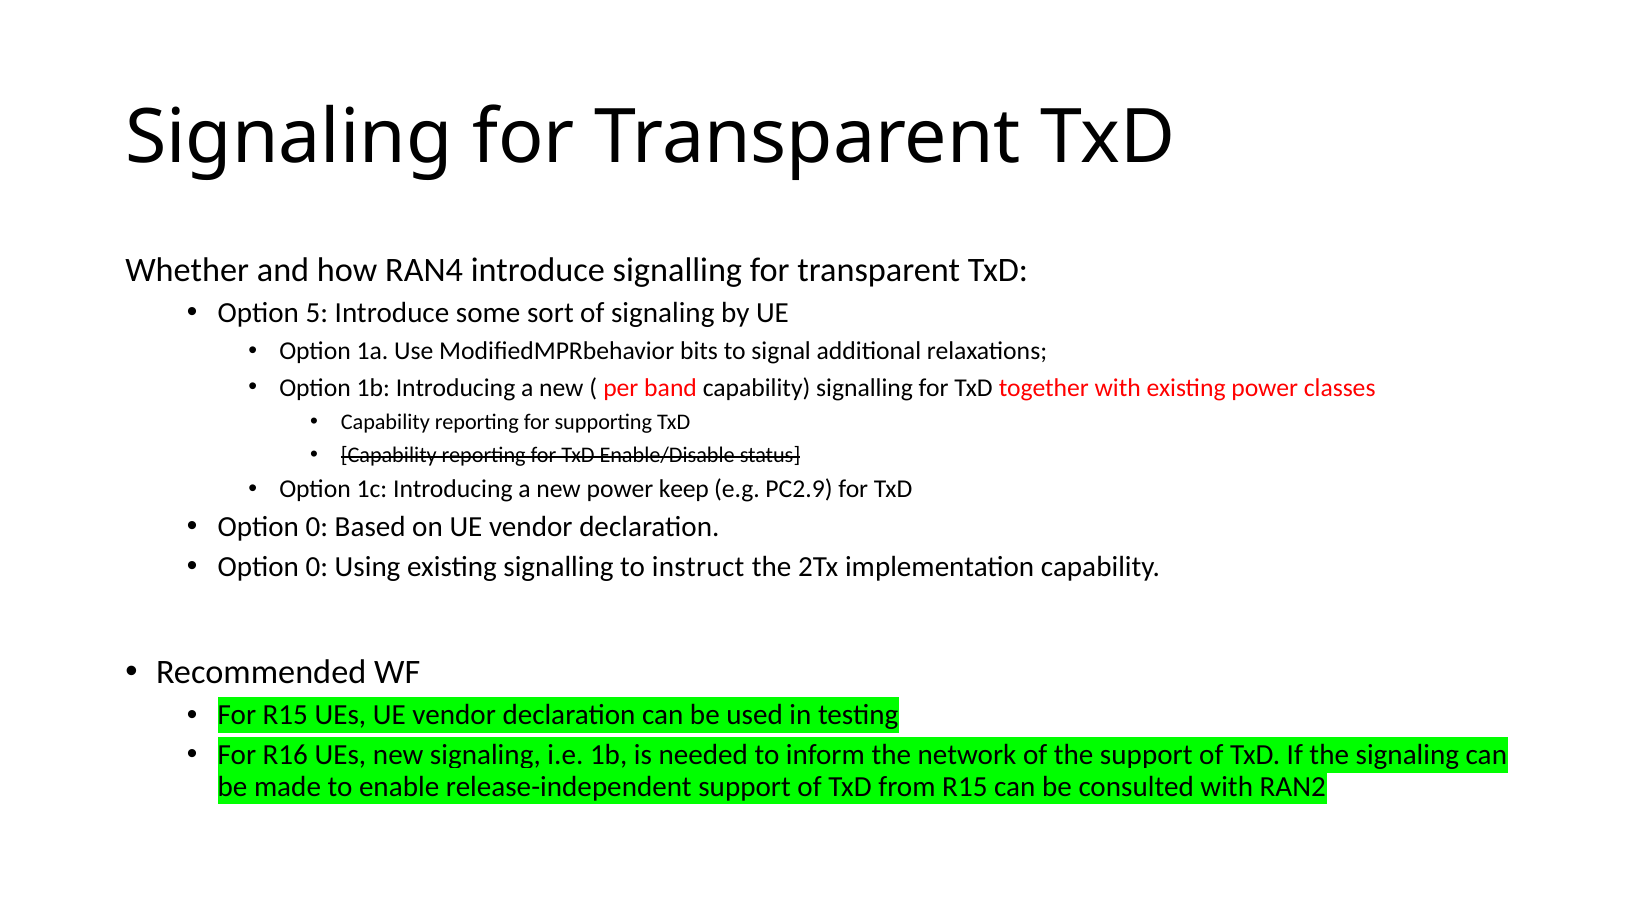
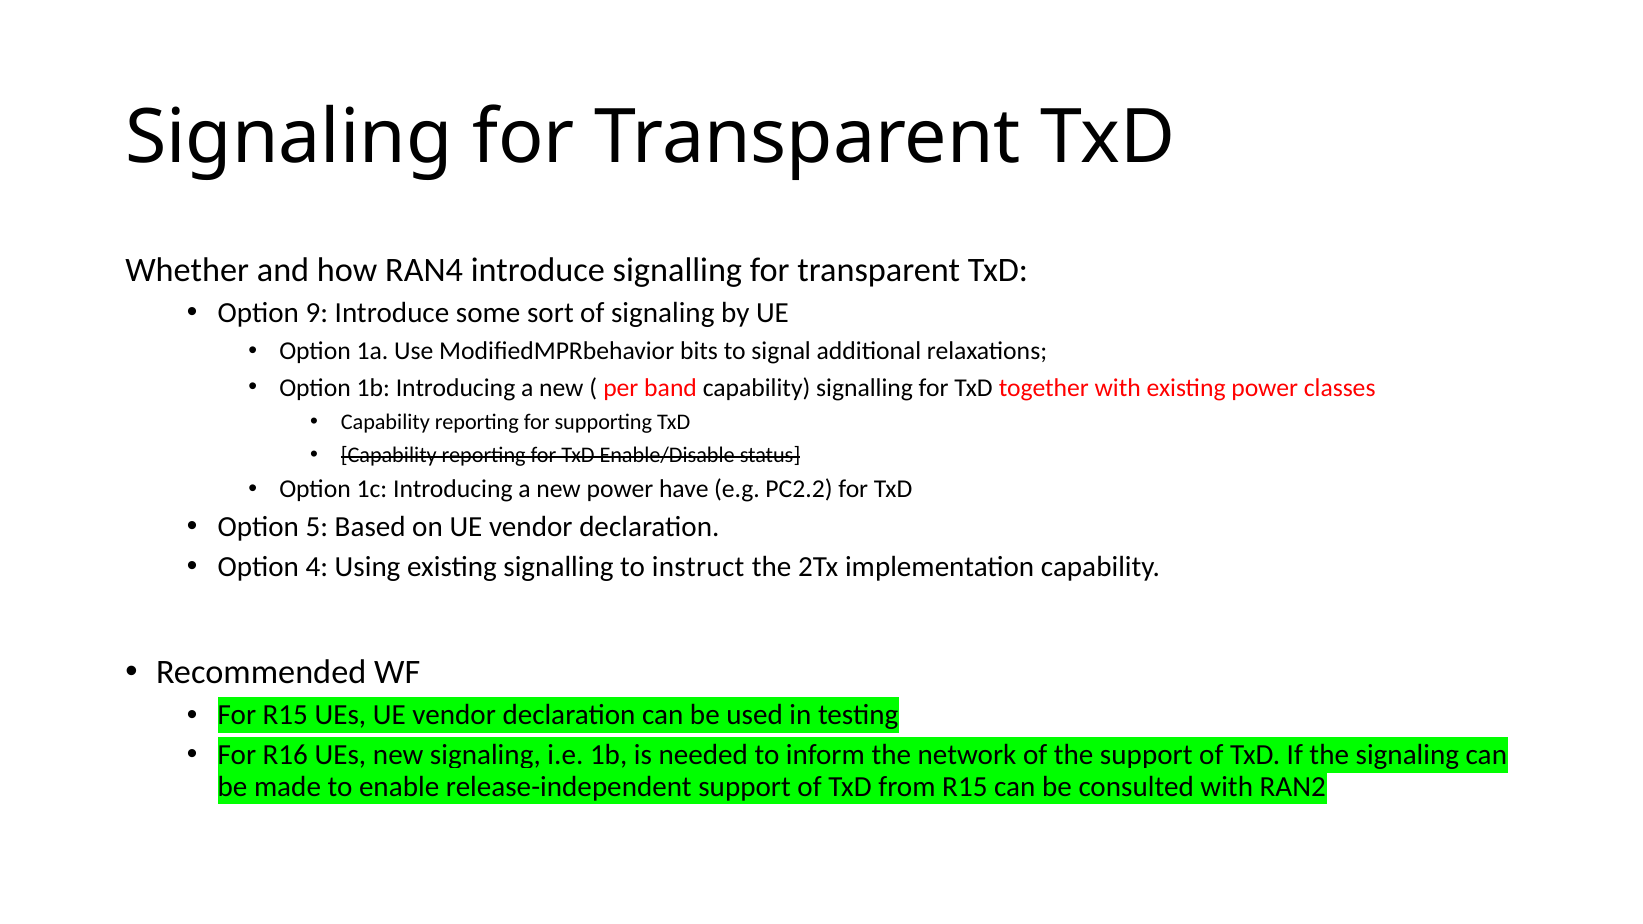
5: 5 -> 9 (317, 313)
keep: keep -> have (684, 489)
PC2.9: PC2.9 -> PC2.2 (799, 489)
0: 0 -> 5 (317, 527)
0: 0 -> 4 (317, 567)
